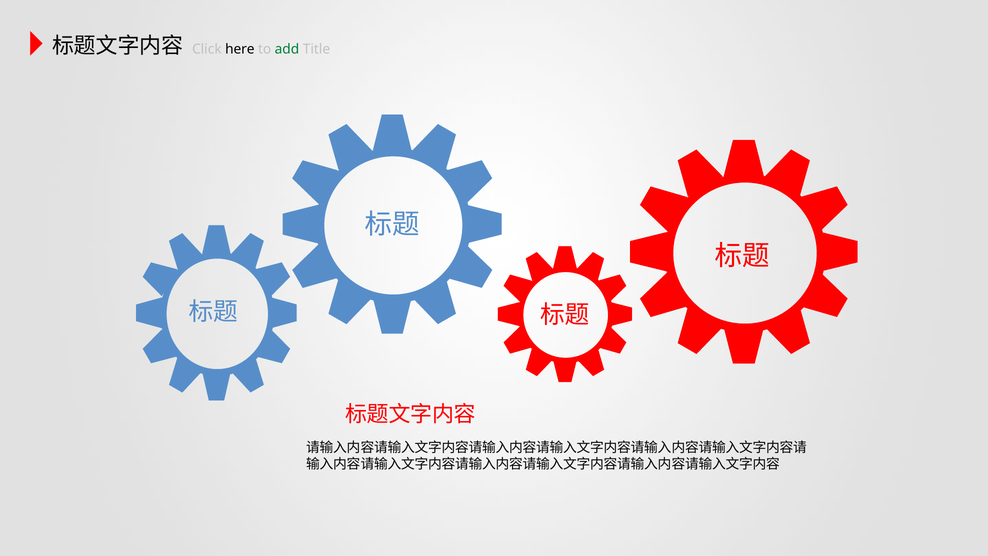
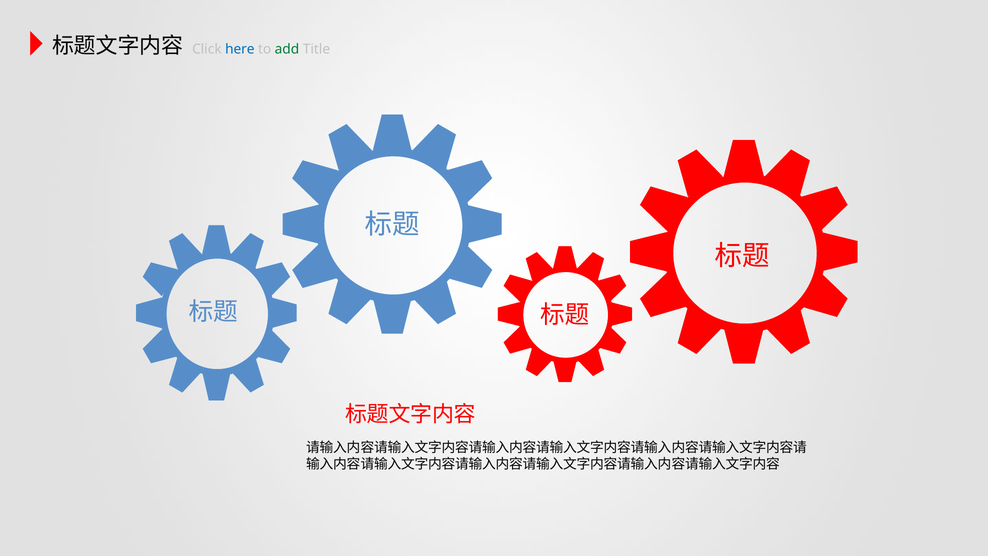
here colour: black -> blue (240, 49)
